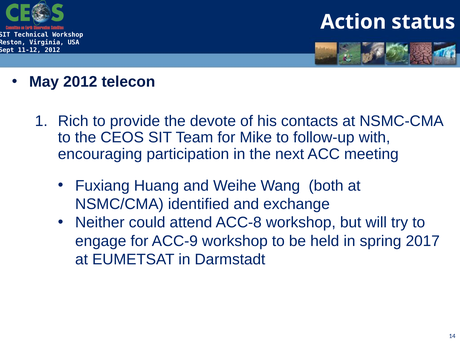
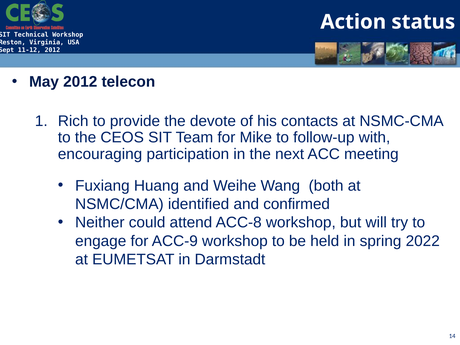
exchange: exchange -> confirmed (297, 204)
2017: 2017 -> 2022 (423, 241)
